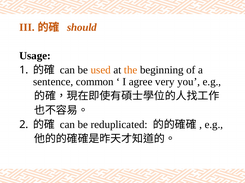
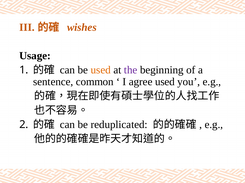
should: should -> wishes (82, 27)
the colour: orange -> purple (131, 70)
agree very: very -> used (165, 82)
